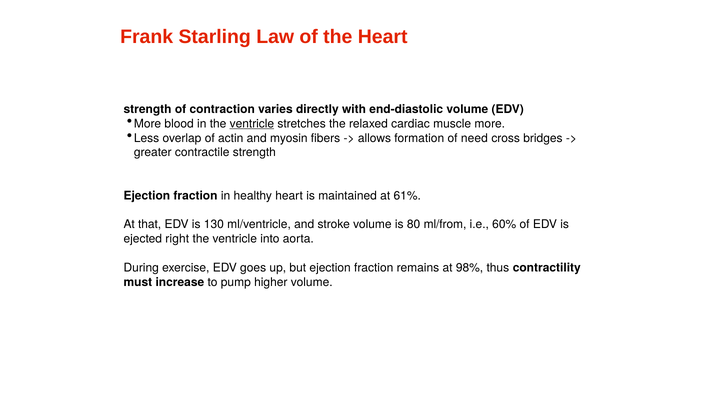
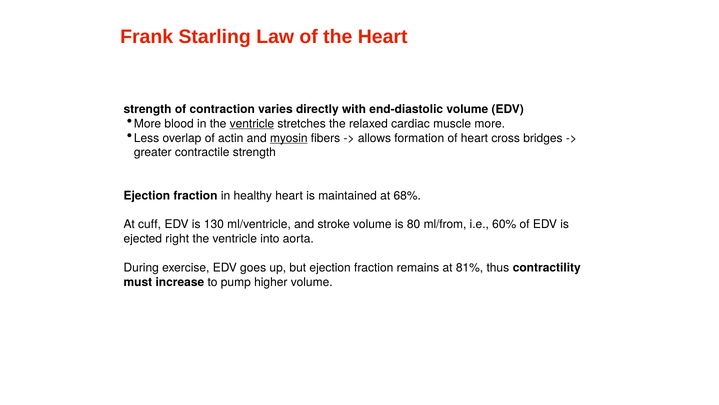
myosin underline: none -> present (289, 138)
of need: need -> heart (474, 138)
61%: 61% -> 68% (407, 195)
that: that -> cuff (150, 224)
98%: 98% -> 81% (470, 267)
